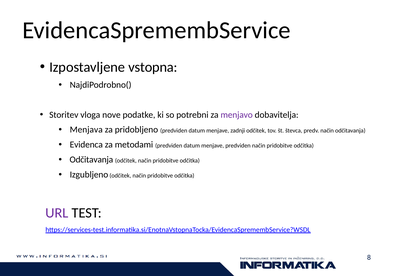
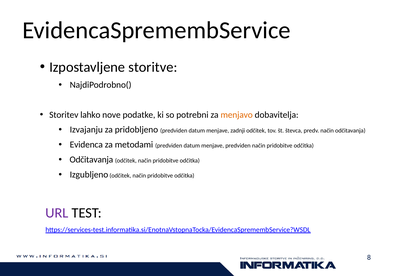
vstopna: vstopna -> storitve (153, 67)
vloga: vloga -> lahko (90, 115)
menjavo colour: purple -> orange (237, 115)
Menjava: Menjava -> Izvajanju (86, 130)
